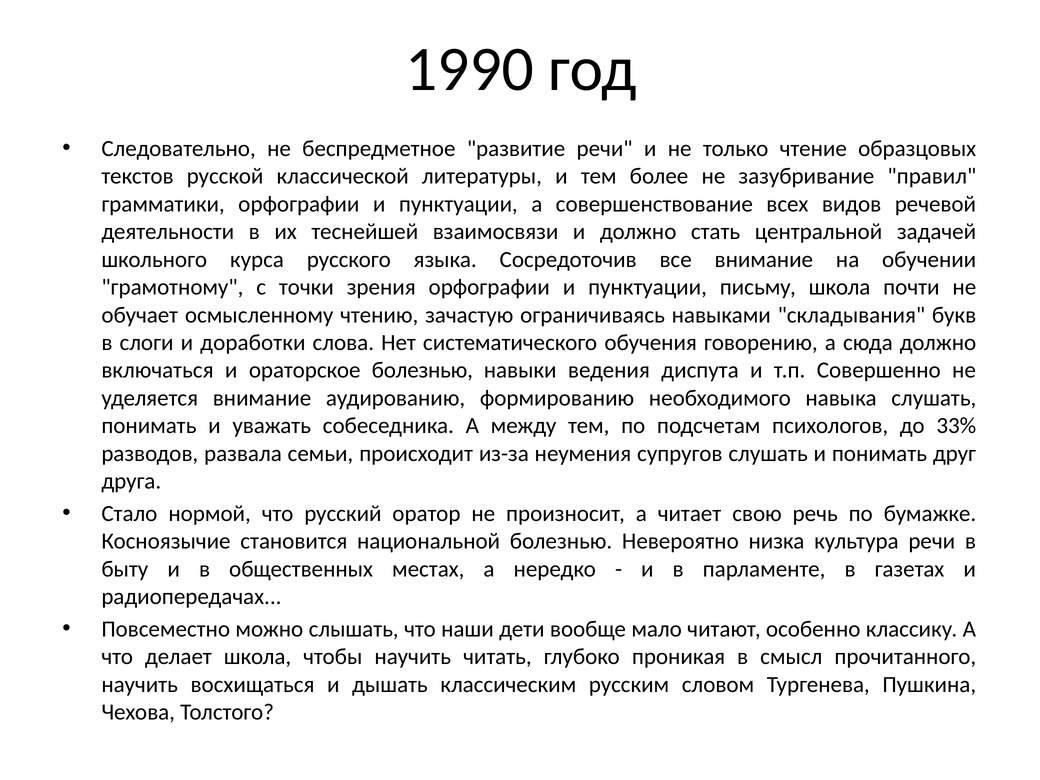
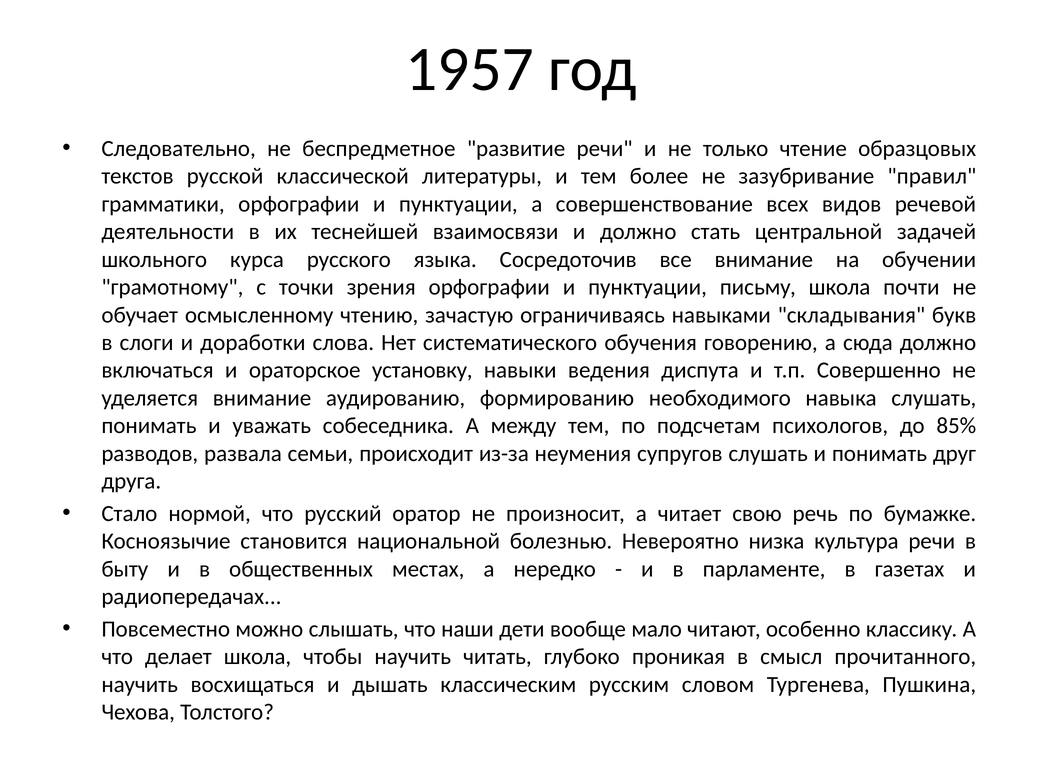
1990: 1990 -> 1957 (470, 69)
ораторское болезнью: болезнью -> установку (422, 370)
33%: 33% -> 85% (956, 426)
